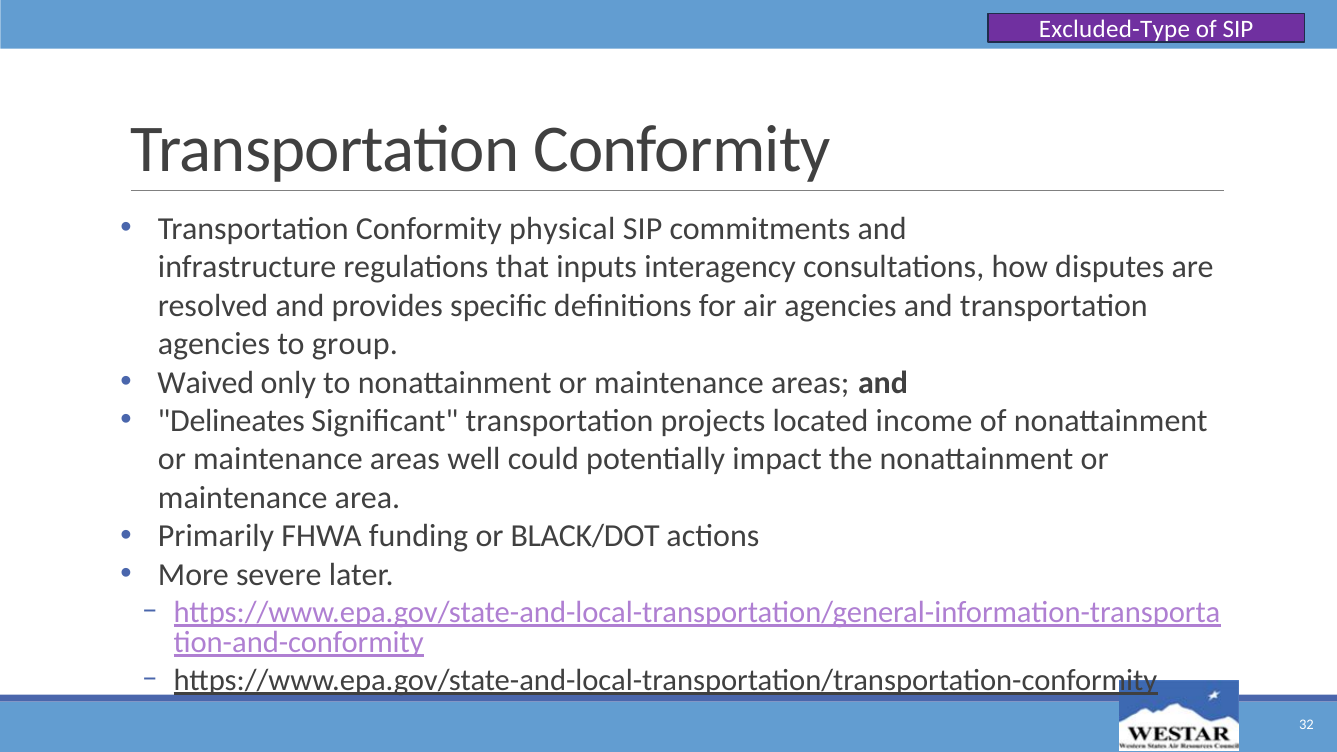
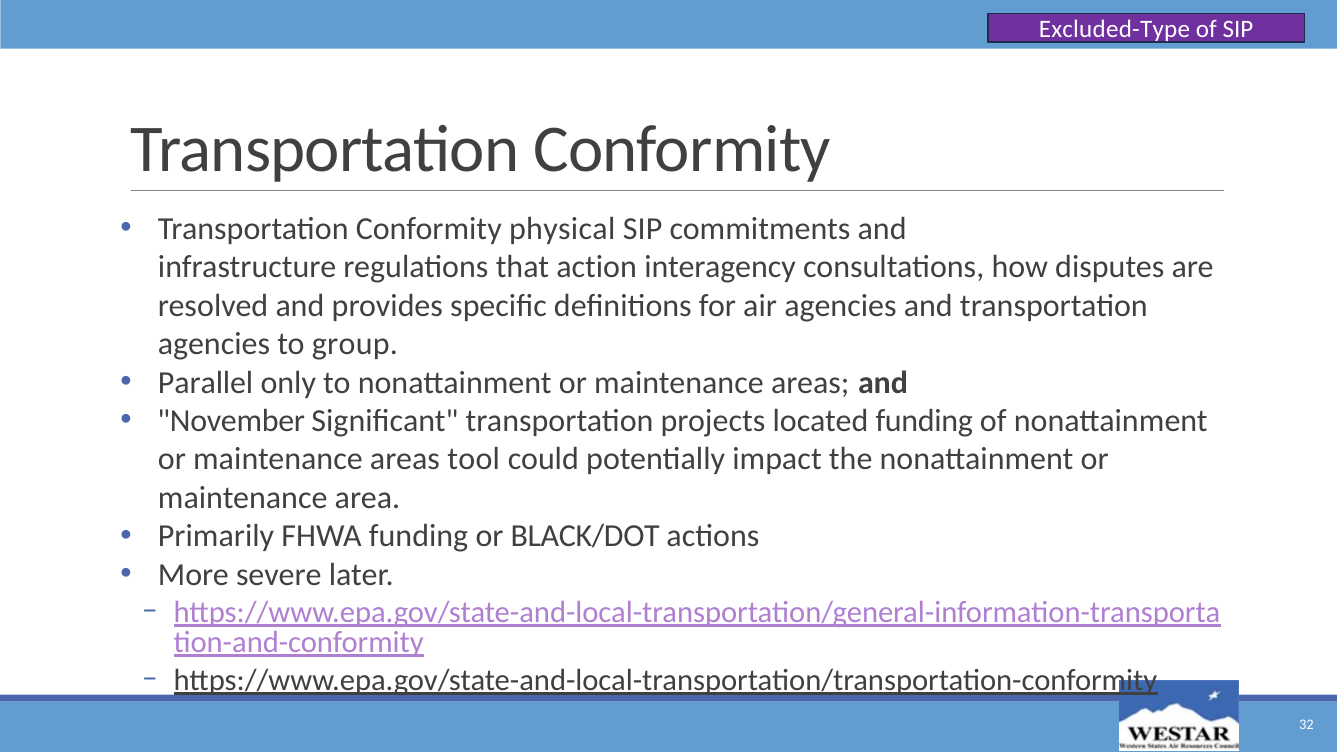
inputs: inputs -> action (597, 267)
Waived: Waived -> Parallel (206, 383)
Delineates: Delineates -> November (231, 421)
located income: income -> funding (924, 421)
well: well -> tool (474, 459)
